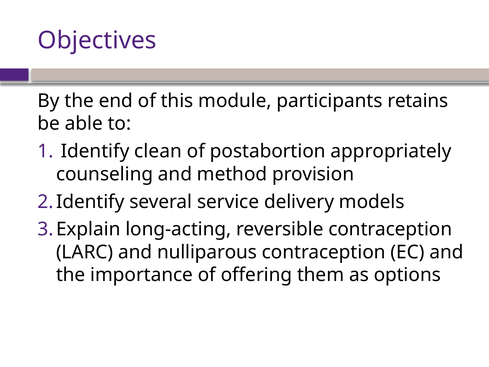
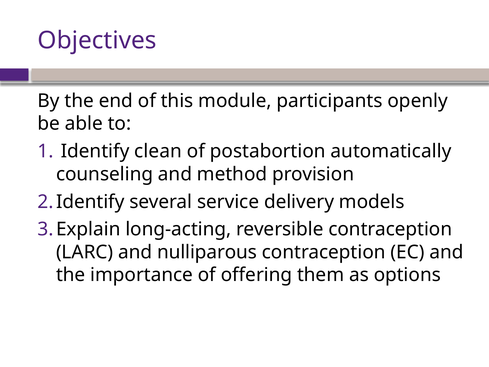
retains: retains -> openly (418, 101)
appropriately: appropriately -> automatically (391, 151)
